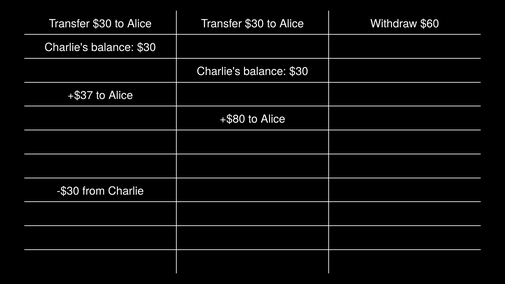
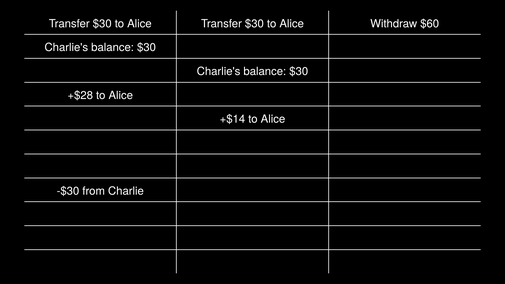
+$37: +$37 -> +$28 (80, 95)
+$80: +$80 -> +$14 (232, 119)
